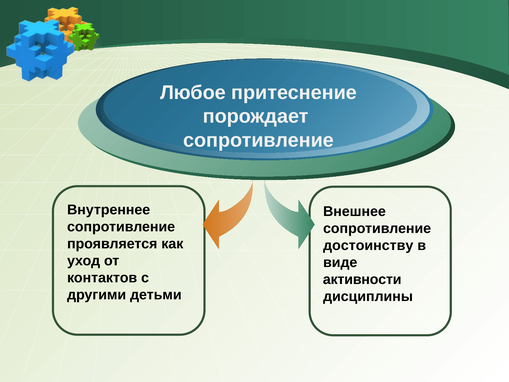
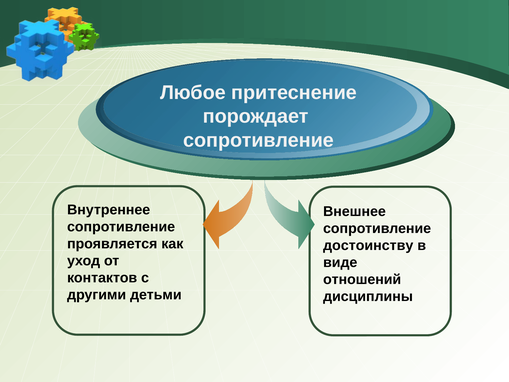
активности: активности -> отношений (362, 279)
